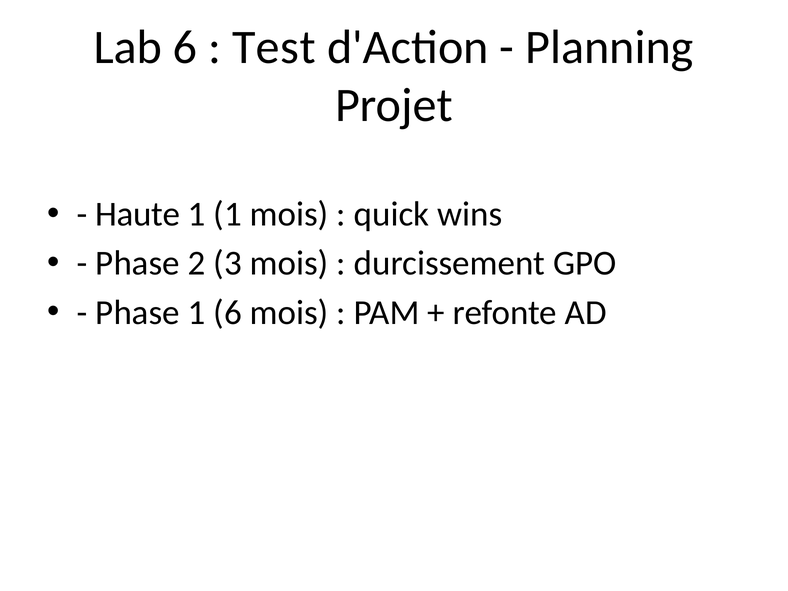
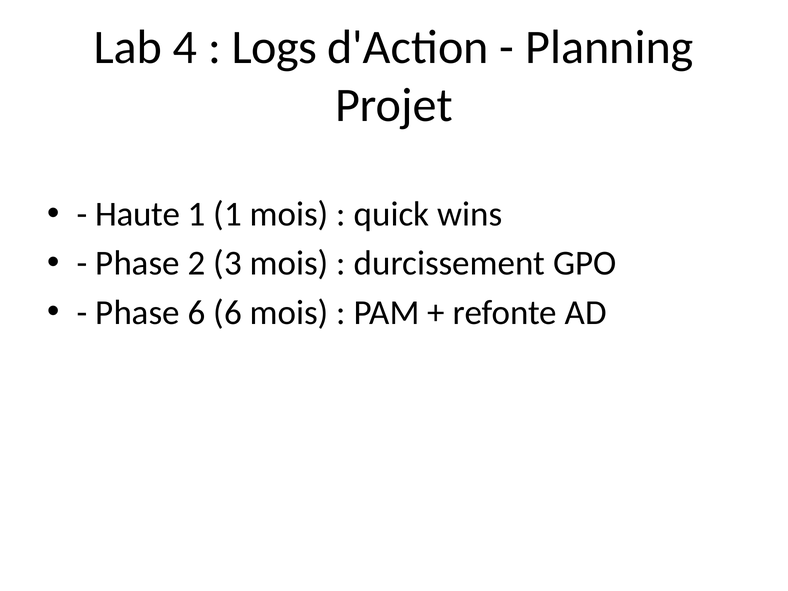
Lab 6: 6 -> 4 (185, 47)
Test: Test -> Logs (274, 47)
Phase 1: 1 -> 6 (197, 312)
